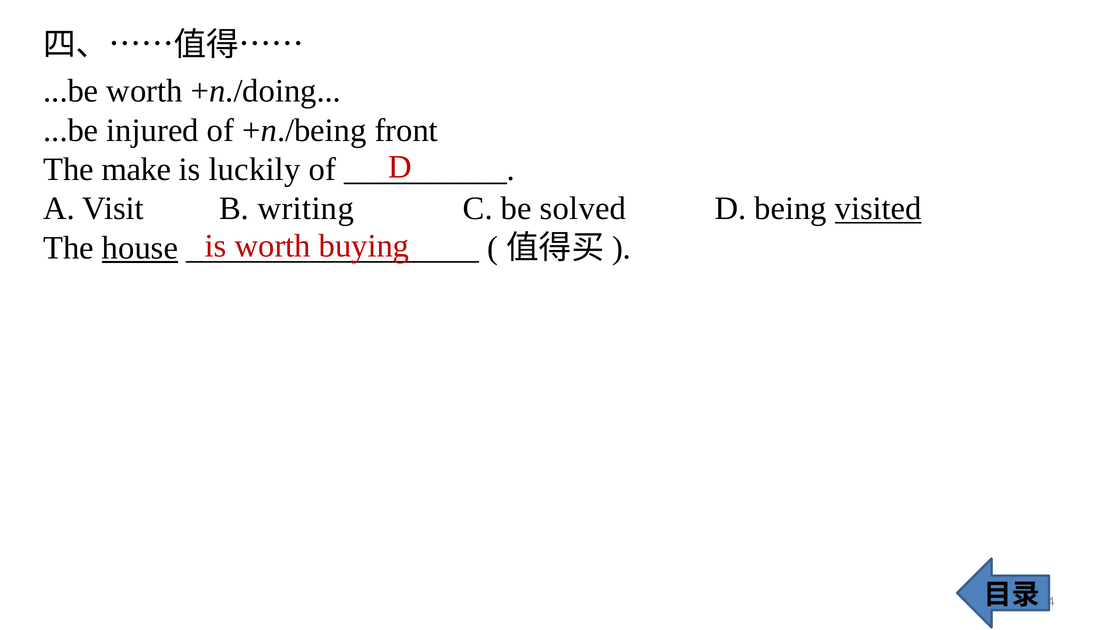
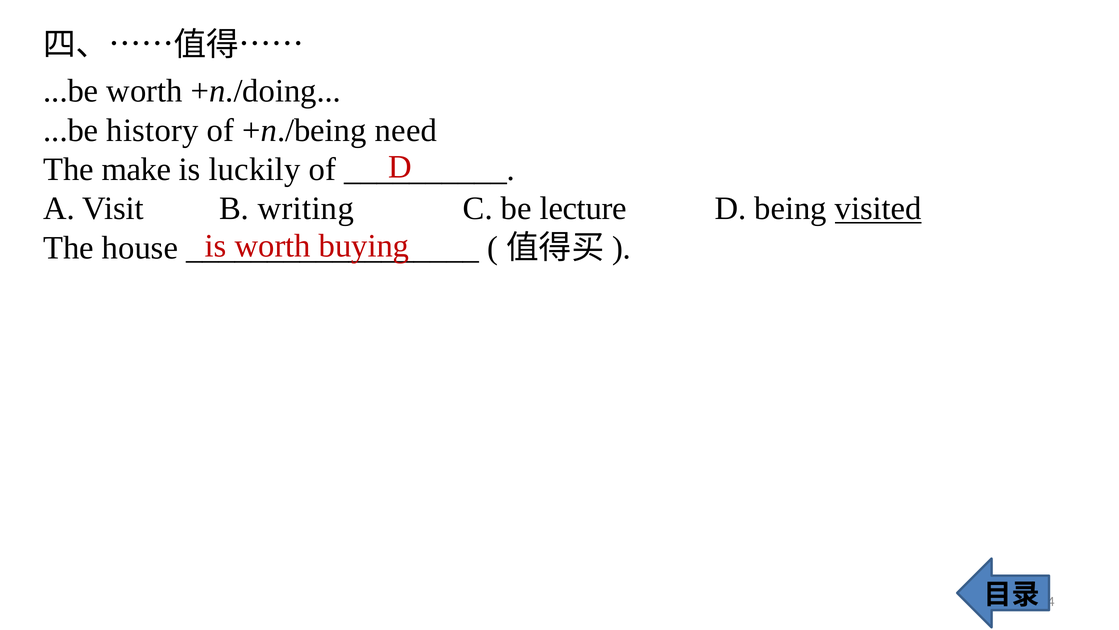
injured: injured -> history (152, 130)
front: front -> need (406, 130)
solved: solved -> lecture (583, 209)
house underline: present -> none (140, 248)
